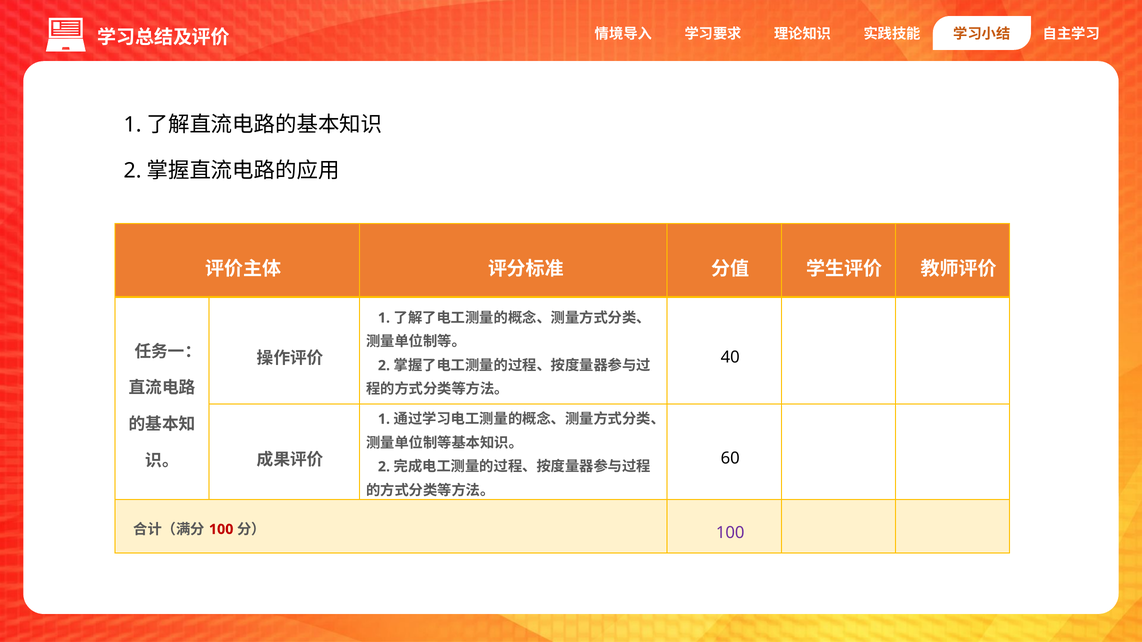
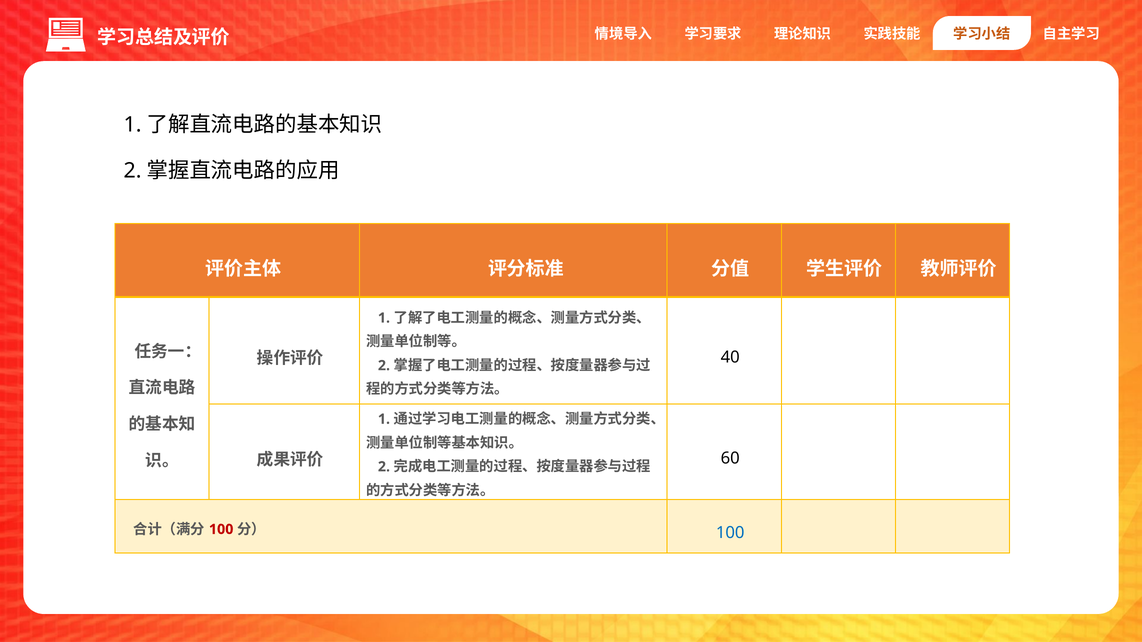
100 colour: purple -> blue (730, 533)
